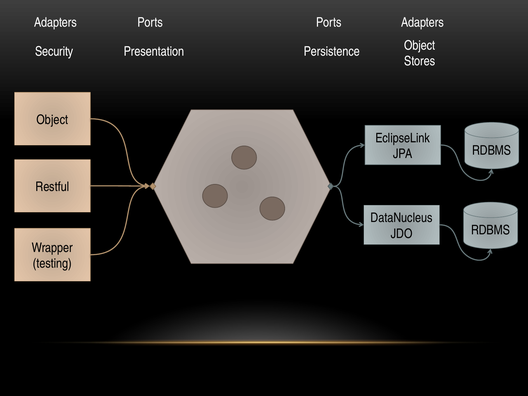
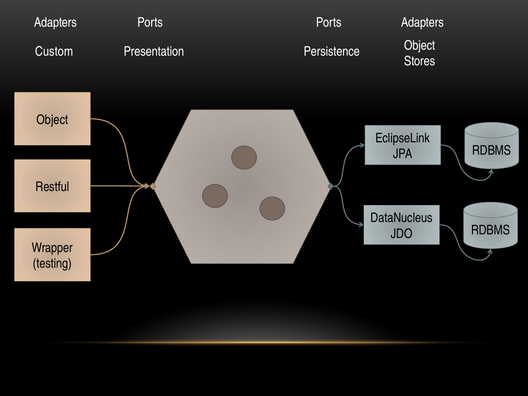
Security: Security -> Custom (54, 51)
